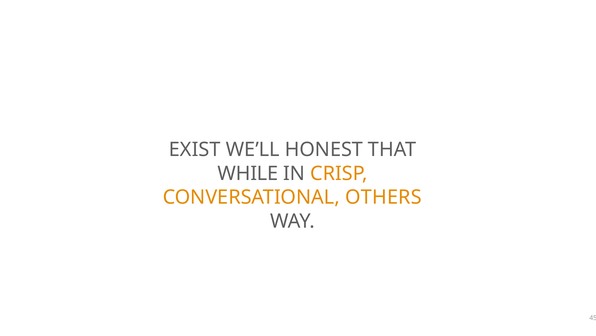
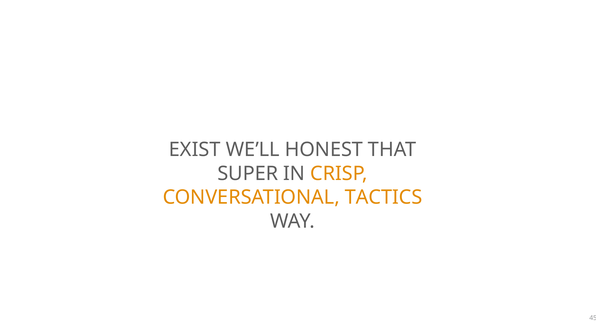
WHILE: WHILE -> SUPER (248, 173)
OTHERS: OTHERS -> TACTICS (384, 197)
